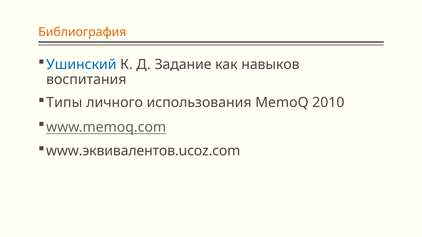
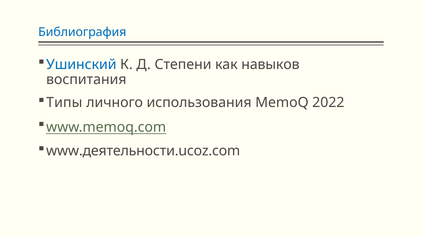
Библиография colour: orange -> blue (82, 32)
Задание: Задание -> Степени (183, 64)
2010: 2010 -> 2022 (328, 103)
www.эквивалентов.ucoz.com: www.эквивалентов.ucoz.com -> www.деятельности.ucoz.com (143, 151)
